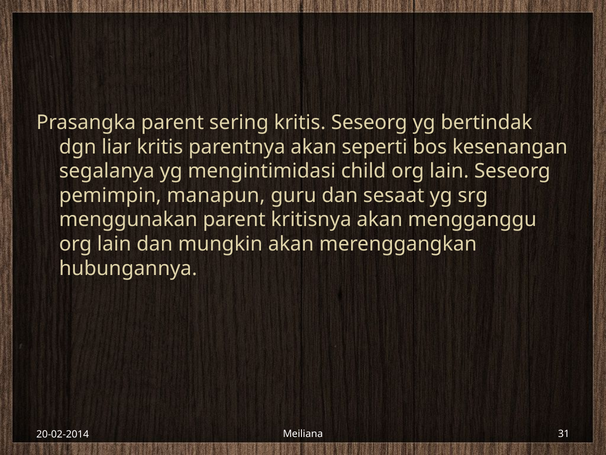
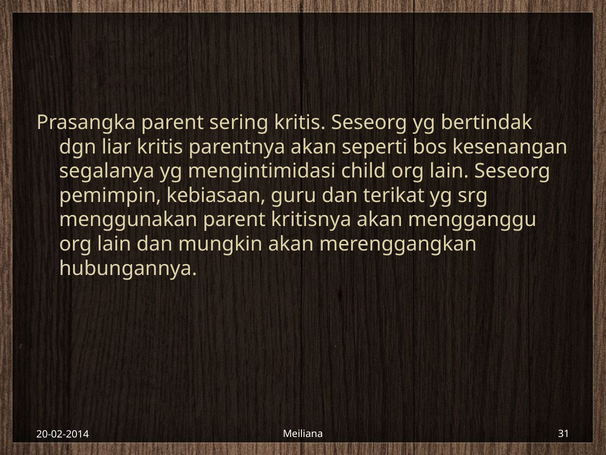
manapun: manapun -> kebiasaan (216, 195)
sesaat: sesaat -> terikat (394, 195)
